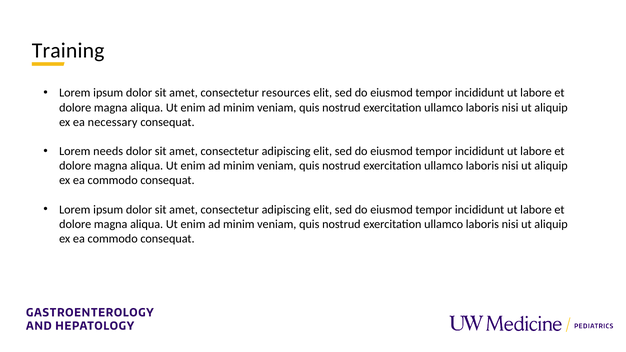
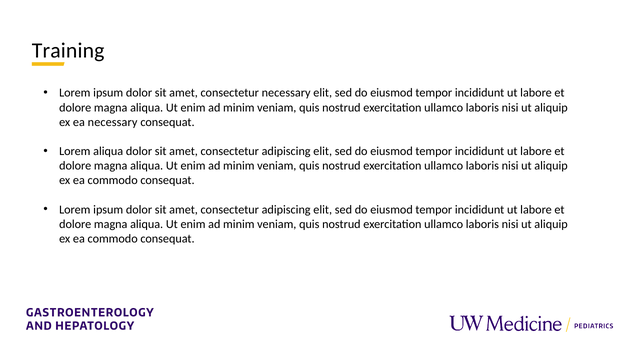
consectetur resources: resources -> necessary (286, 93)
Lorem needs: needs -> aliqua (108, 151)
